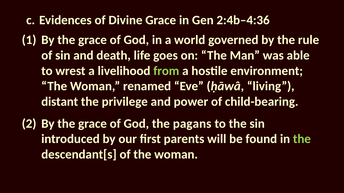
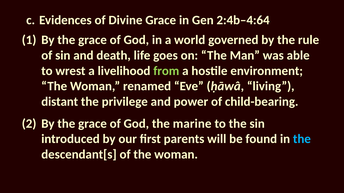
2:4b–4:36: 2:4b–4:36 -> 2:4b–4:64 (243, 20)
pagans: pagans -> marine (192, 124)
the colour: light green -> light blue (302, 139)
